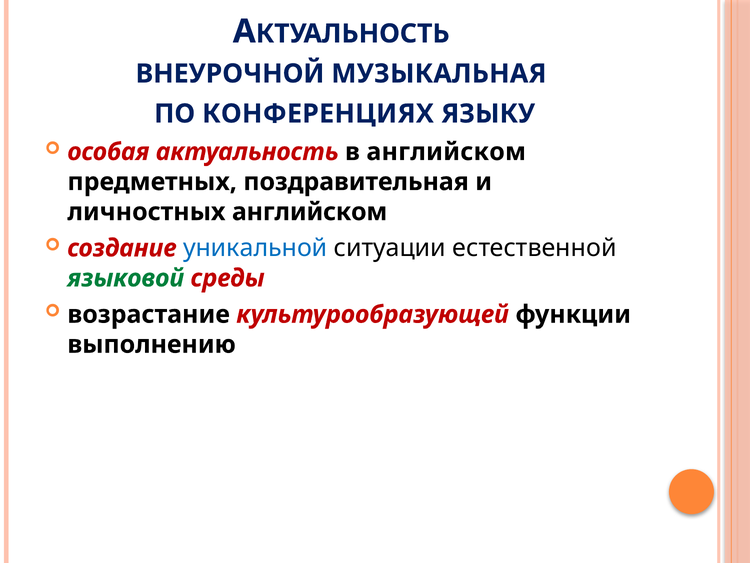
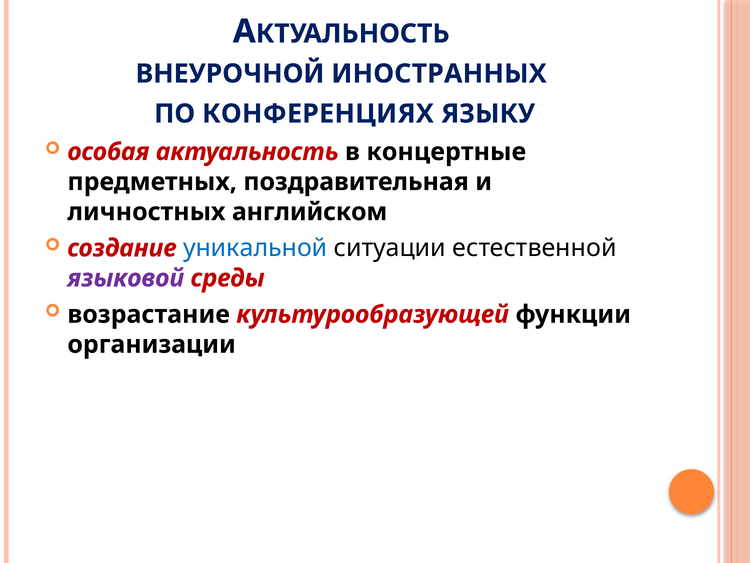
МУЗЫКАЛЬНАЯ: МУЗЫКАЛЬНАЯ -> ИНОСТРАННЫХ (439, 74)
в английском: английском -> концертные (446, 152)
языковой colour: green -> purple (126, 278)
выполнению: выполнению -> организации (152, 344)
